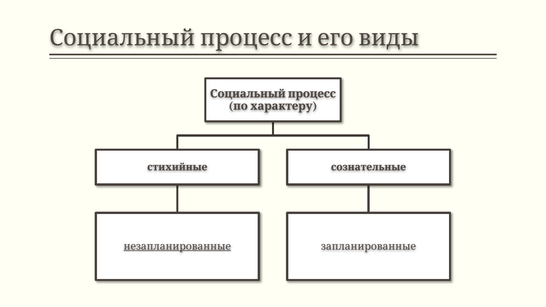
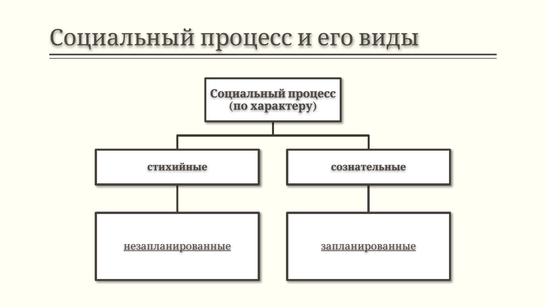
запланированные underline: none -> present (369, 246)
